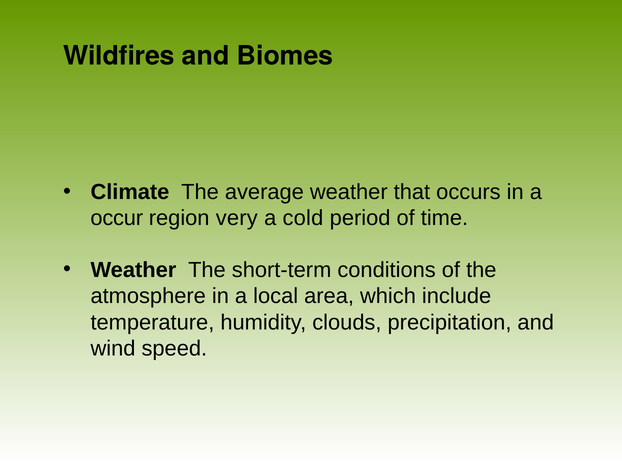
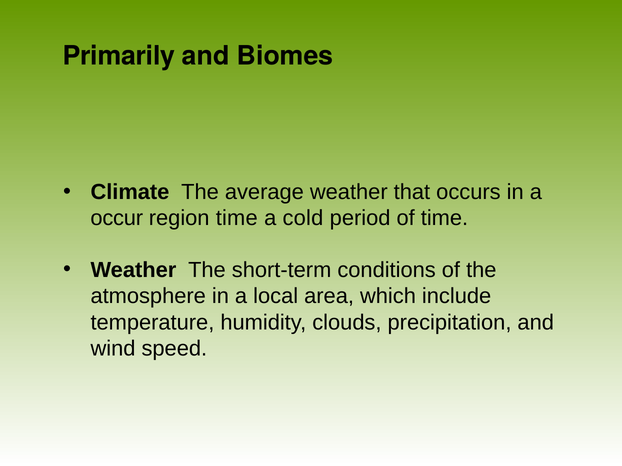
Wildfires: Wildfires -> Primarily (119, 56)
region very: very -> time (237, 218)
